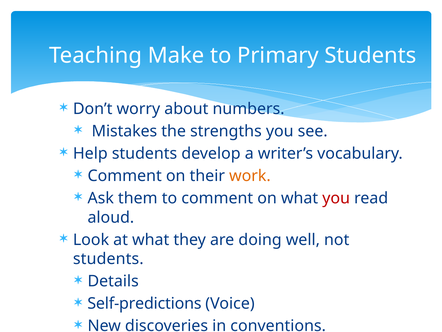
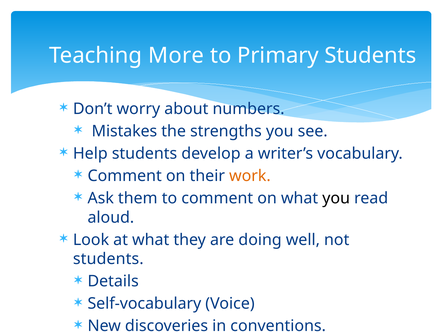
Make: Make -> More (176, 56)
you colour: red -> black (336, 198)
Self-predictions: Self-predictions -> Self-vocabulary (144, 303)
